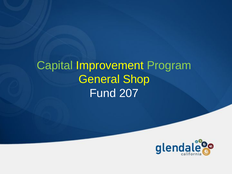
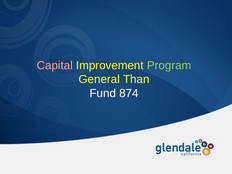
Capital colour: light green -> pink (55, 65)
Shop: Shop -> Than (136, 79)
207: 207 -> 874 (129, 93)
